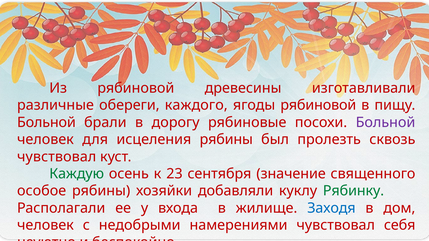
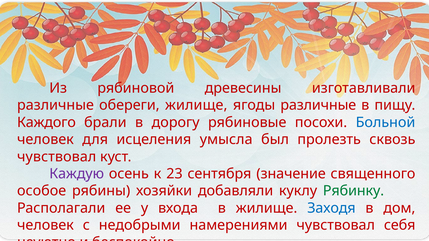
обереги каждого: каждого -> жилище (196, 105)
ягоды рябиновой: рябиновой -> различные (318, 105)
Больной: Больной -> Каждого (46, 123)
Больной colour: purple -> blue (386, 123)
исцеления рябины: рябины -> умысла (226, 140)
Каждую colour: green -> purple (77, 174)
